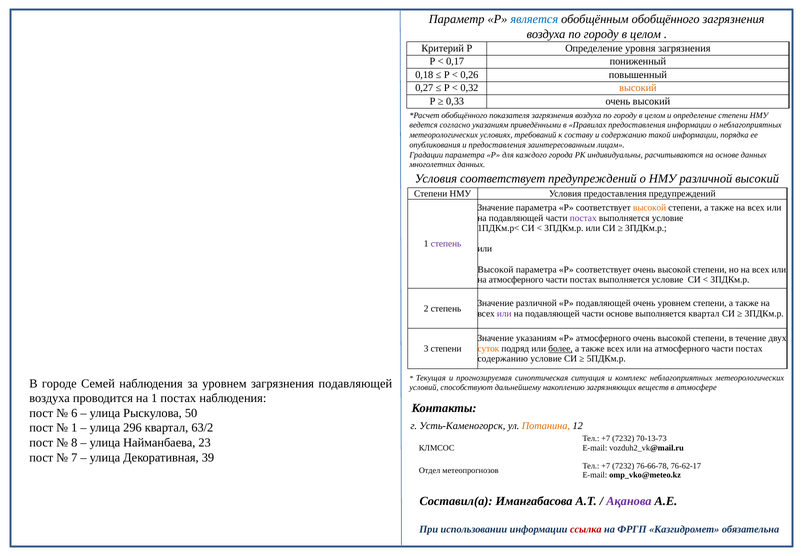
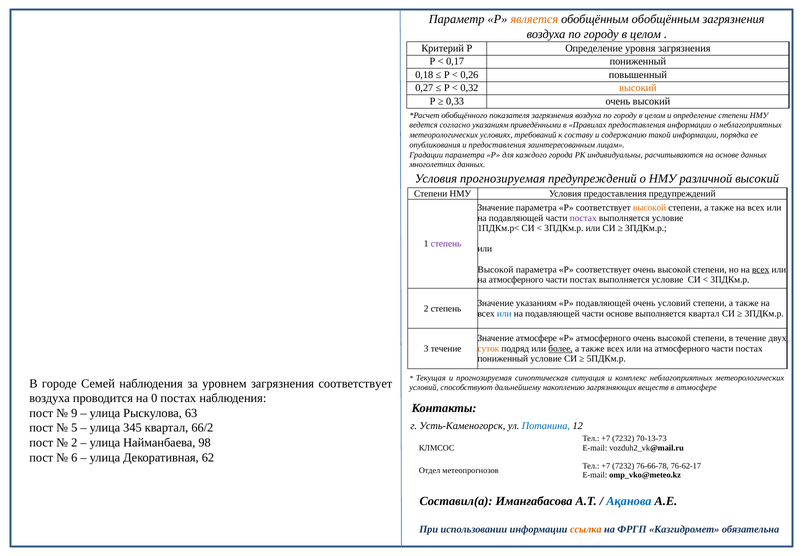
является colour: blue -> orange (534, 19)
обобщённым обобщённого: обобщённого -> обобщённым (666, 19)
Условия соответствует: соответствует -> прогнозируемая (503, 179)
всех underline: none -> present (761, 269)
Значение различной: различной -> указаниям (536, 303)
очень уровнем: уровнем -> условий (674, 303)
или colour: purple -> blue (504, 314)
Значение указаниям: указаниям -> атмосфере (536, 338)
3 степени: степени -> течение (446, 349)
содержанию: содержанию -> пониженный (503, 359)
загрязнения подавляющей: подавляющей -> соответствует (355, 383)
на 1: 1 -> 0 (154, 398)
6: 6 -> 9 (74, 413)
50: 50 -> 63 (191, 413)
Потанина colour: orange -> blue (546, 426)
1: 1 -> 5 (74, 428)
296: 296 -> 345 (132, 428)
63/2: 63/2 -> 66/2 (202, 428)
8: 8 -> 2 (74, 443)
23: 23 -> 98 (205, 443)
7: 7 -> 6 (74, 457)
39: 39 -> 62 (208, 457)
Ақанова colour: purple -> blue (629, 501)
ссылка colour: red -> orange (586, 529)
